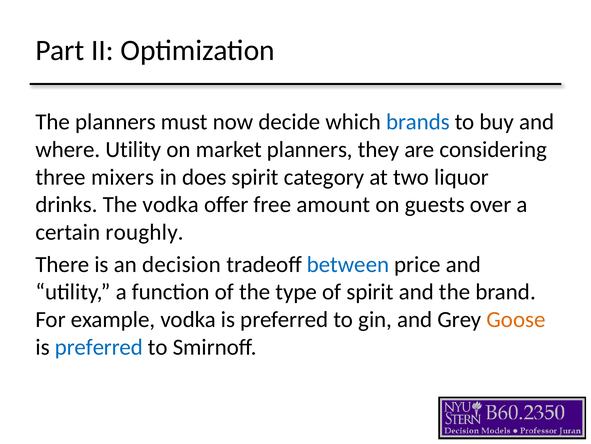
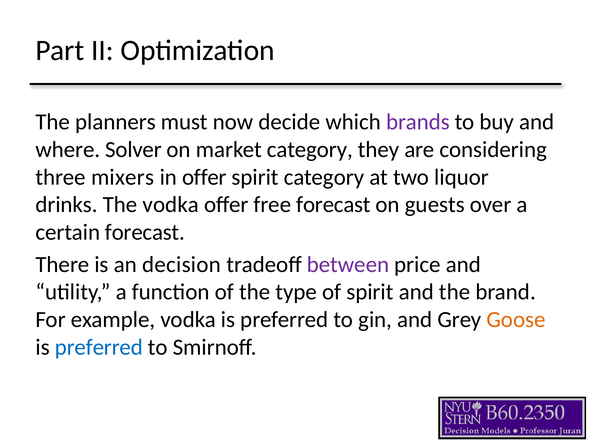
brands colour: blue -> purple (418, 122)
where Utility: Utility -> Solver (133, 149)
market planners: planners -> category (310, 149)
in does: does -> offer (204, 177)
free amount: amount -> forecast (333, 204)
certain roughly: roughly -> forecast (145, 232)
between colour: blue -> purple (348, 264)
